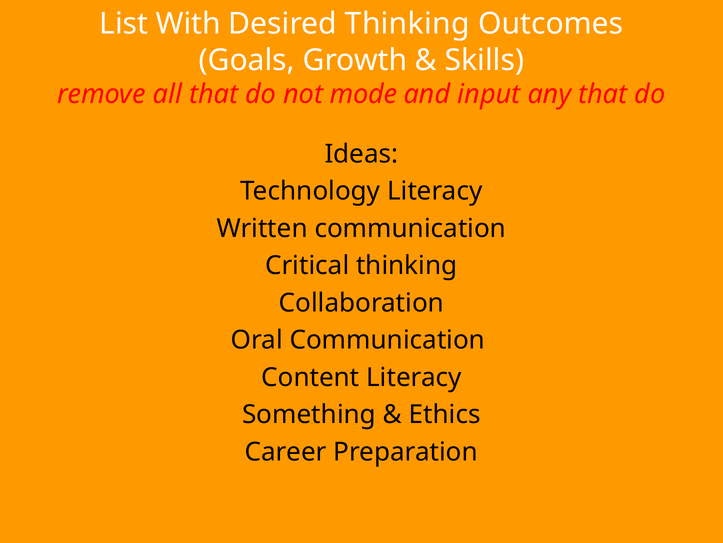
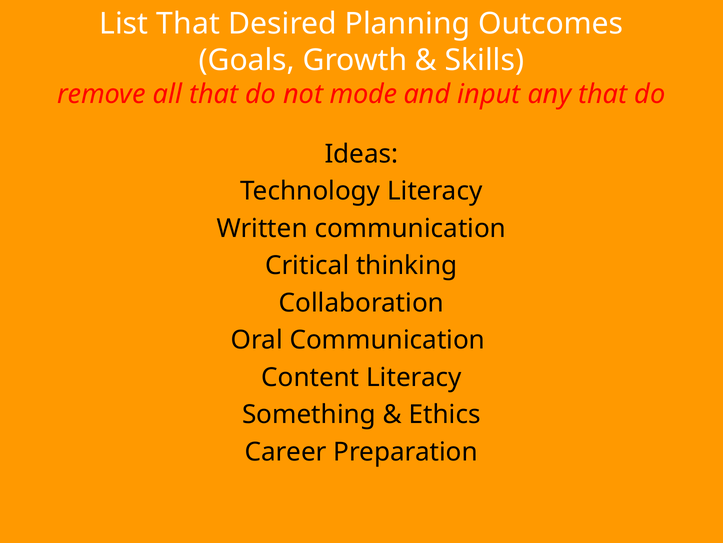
List With: With -> That (188, 24)
Desired Thinking: Thinking -> Planning (407, 24)
